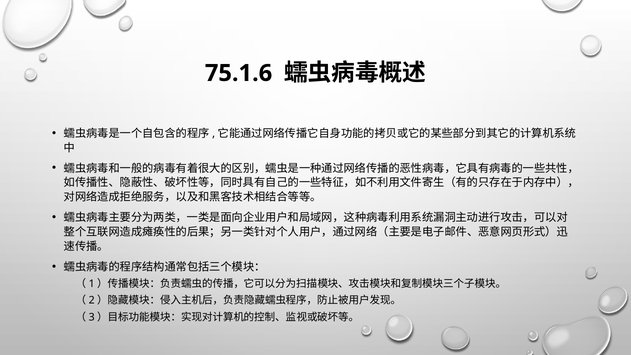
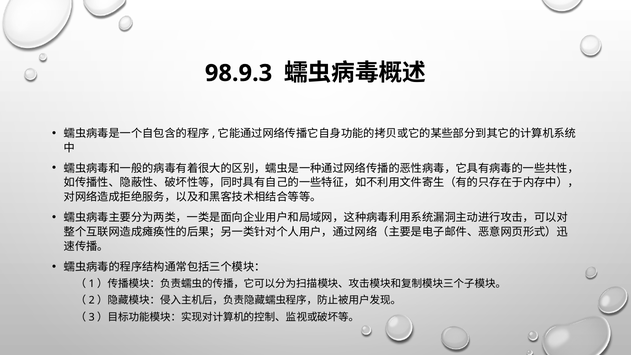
75.1.6: 75.1.6 -> 98.9.3 (239, 73)
